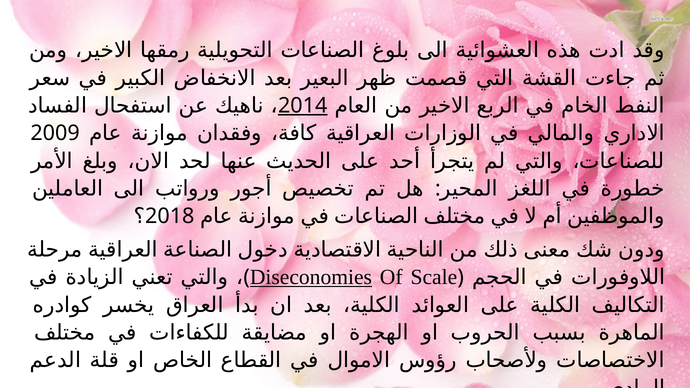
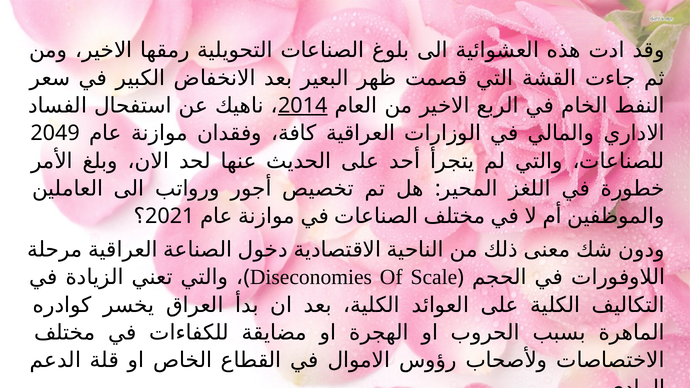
2009: 2009 -> 2049 (55, 133)
2018: 2018 -> 2021 (170, 216)
Diseconomies underline: present -> none (311, 277)
